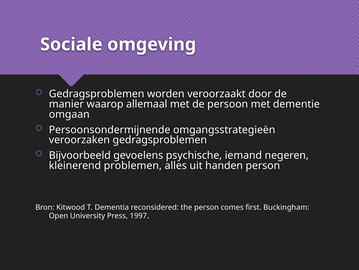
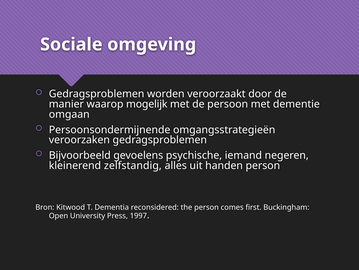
allemaal: allemaal -> mogelijk (147, 104)
problemen: problemen -> zelfstandig (133, 165)
